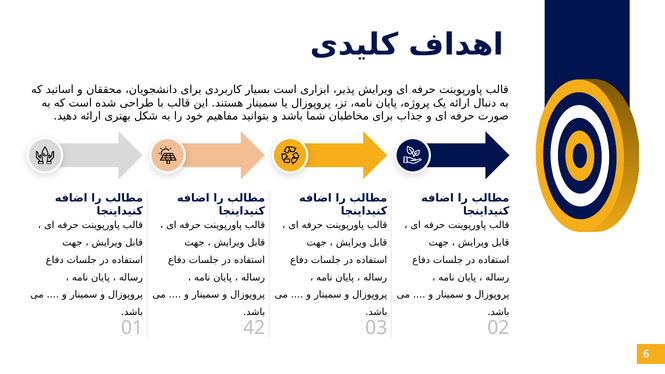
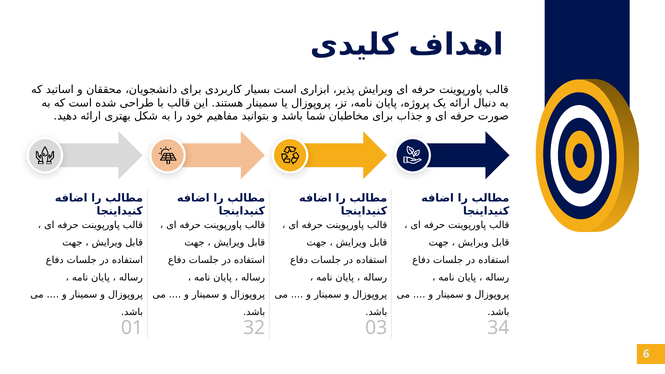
42: 42 -> 32 (254, 328)
02: 02 -> 34 (498, 328)
